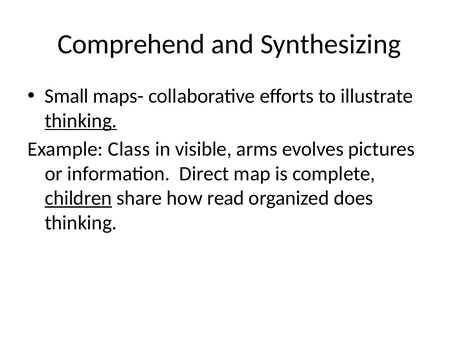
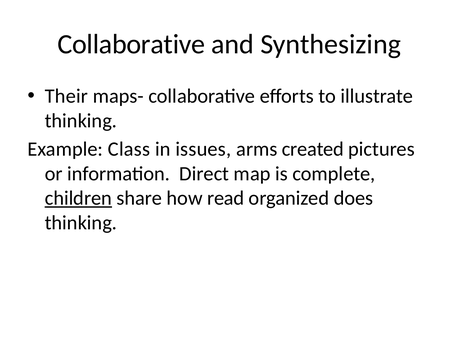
Comprehend: Comprehend -> Collaborative (131, 44)
Small: Small -> Their (66, 96)
thinking underline: present -> none (81, 121)
visible: visible -> issues (203, 149)
evolves: evolves -> created (313, 149)
